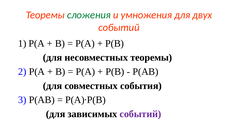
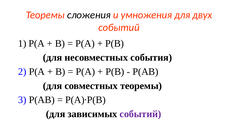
сложения colour: green -> black (89, 15)
несовместных теоремы: теоремы -> события (151, 57)
совместных события: события -> теоремы (141, 86)
